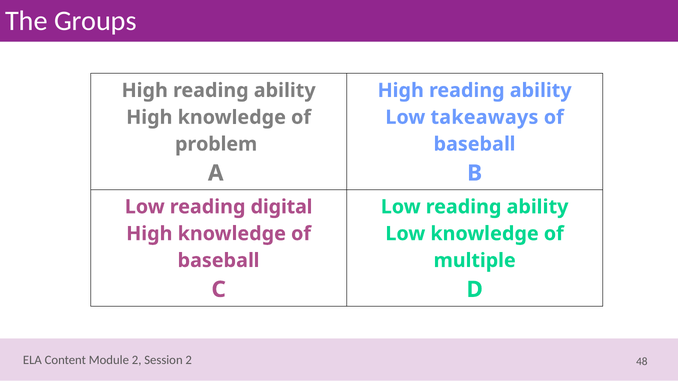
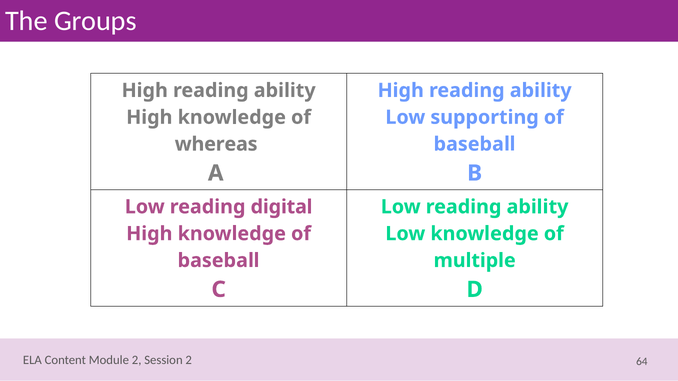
takeaways: takeaways -> supporting (485, 117)
problem: problem -> whereas (216, 144)
48: 48 -> 64 (642, 362)
